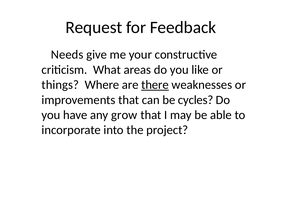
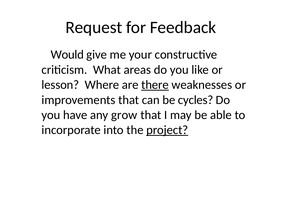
Needs: Needs -> Would (67, 54)
things: things -> lesson (60, 85)
project underline: none -> present (167, 130)
